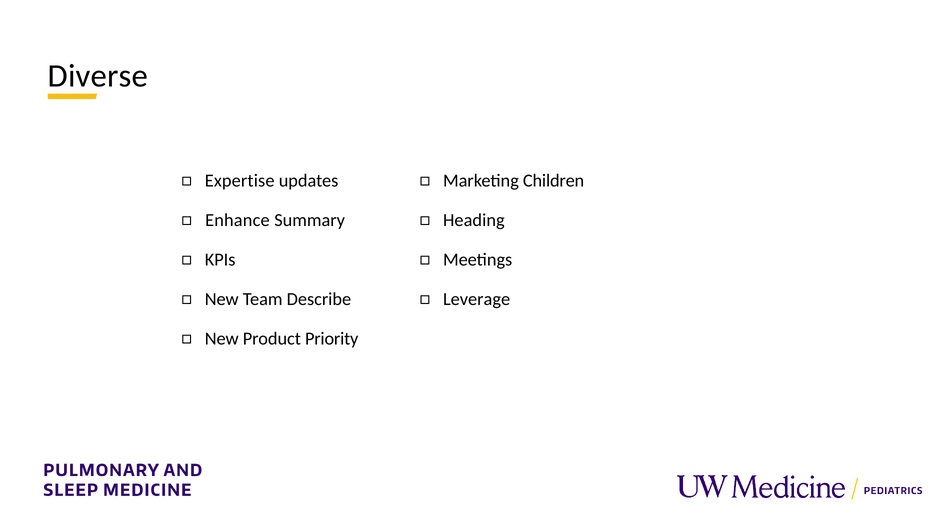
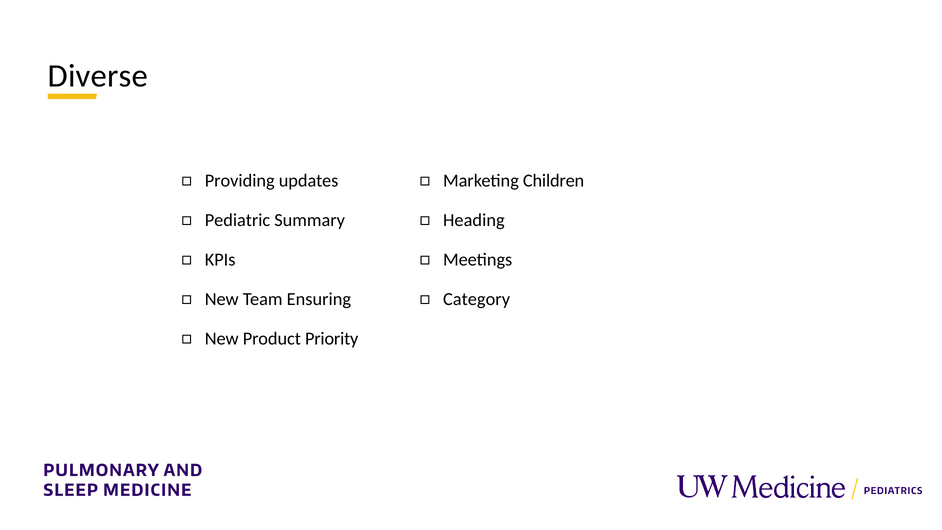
Expertise: Expertise -> Providing (240, 181)
Enhance: Enhance -> Pediatric (237, 220)
Describe: Describe -> Ensuring (319, 299)
Leverage: Leverage -> Category (477, 299)
